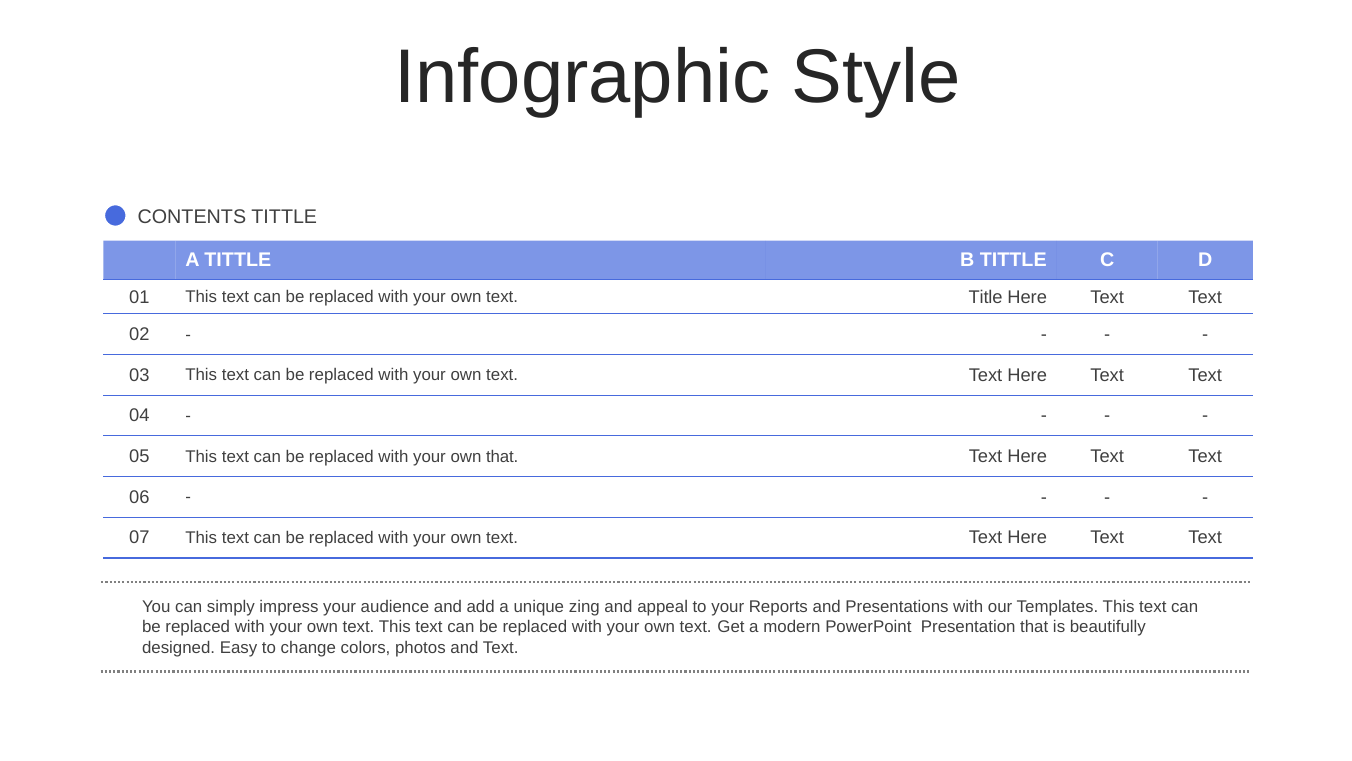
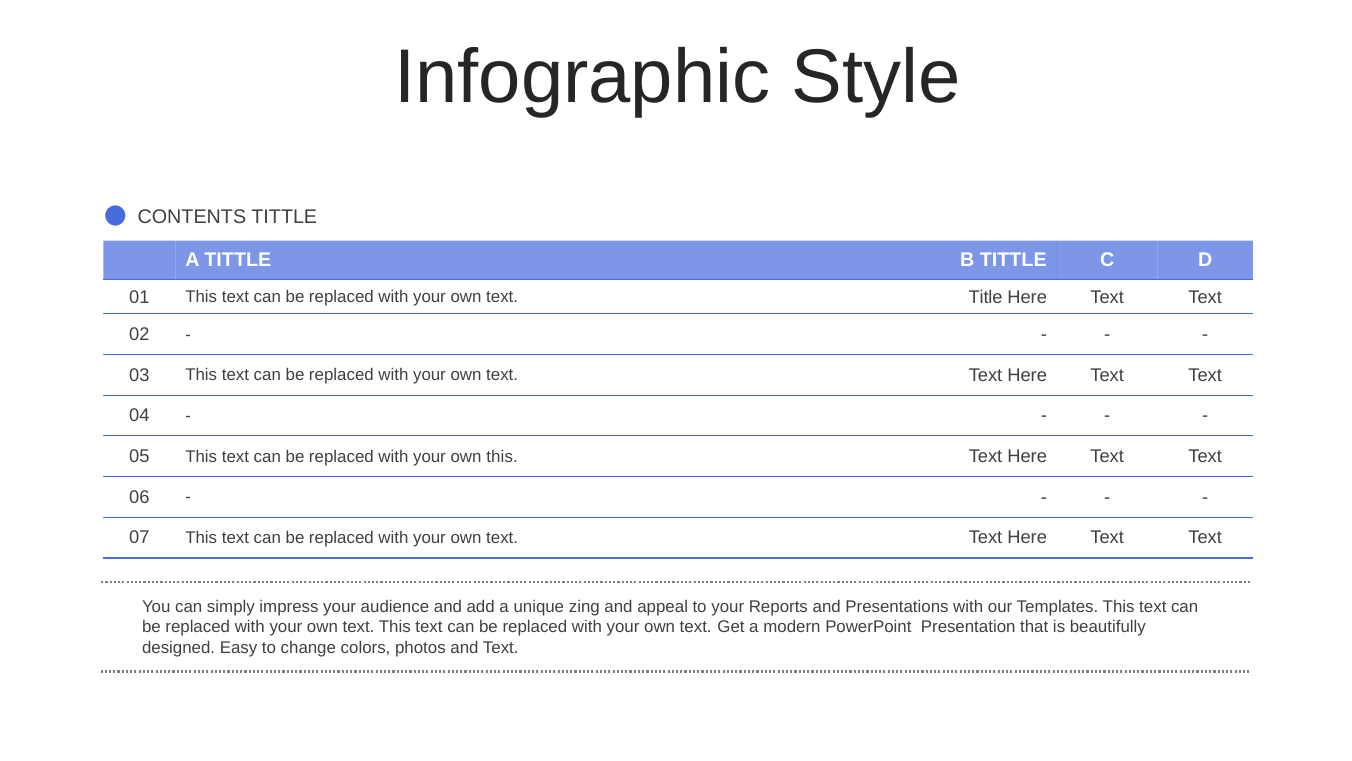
own that: that -> this (502, 456)
